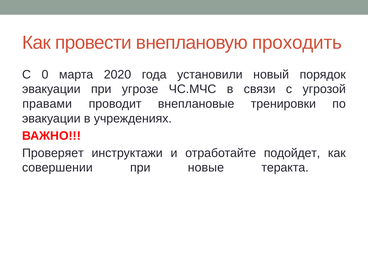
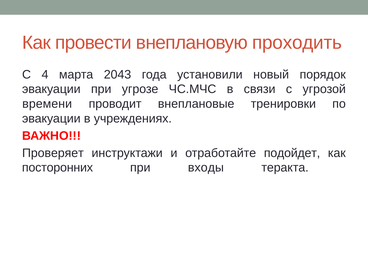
0: 0 -> 4 (45, 74)
2020: 2020 -> 2043 (117, 74)
правами: правами -> времени (47, 104)
совершении: совершении -> посторонних (57, 168)
новые: новые -> входы (206, 168)
